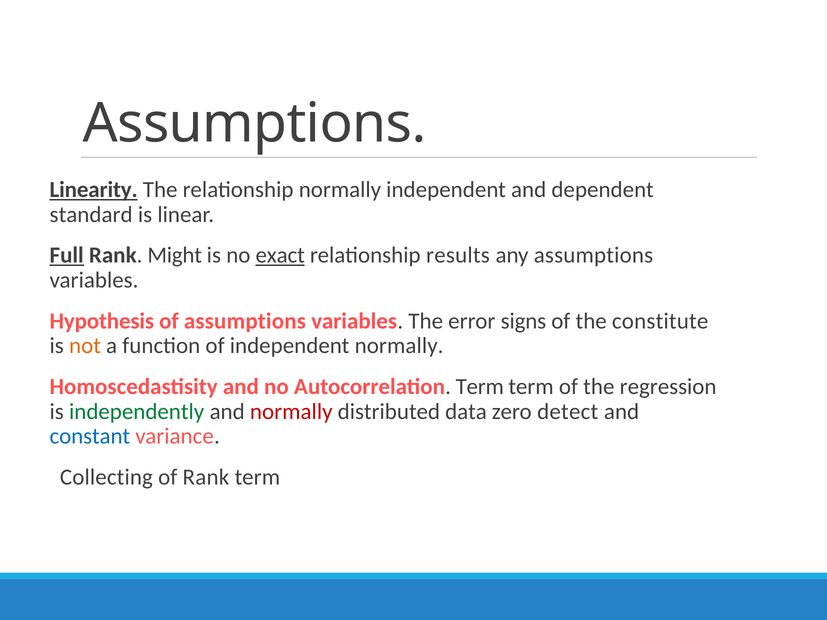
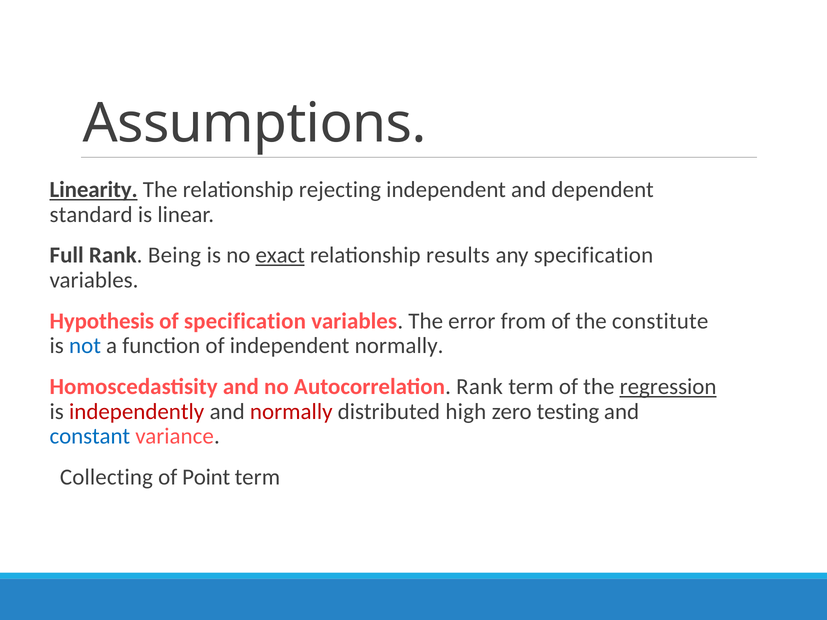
relationship normally: normally -> rejecting (340, 190)
Full underline: present -> none (67, 255)
Might: Might -> Being (174, 255)
any assumptions: assumptions -> specification (593, 255)
of assumptions: assumptions -> specification (245, 321)
signs: signs -> from (523, 321)
not colour: orange -> blue (85, 346)
Autocorrelation Term: Term -> Rank (480, 387)
regression underline: none -> present (668, 387)
independently colour: green -> red (137, 412)
data: data -> high (466, 412)
detect: detect -> testing (568, 412)
of Rank: Rank -> Point (206, 477)
